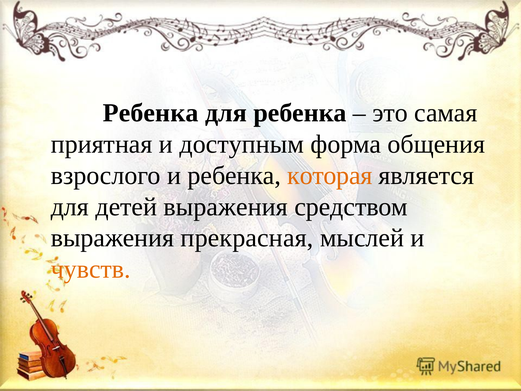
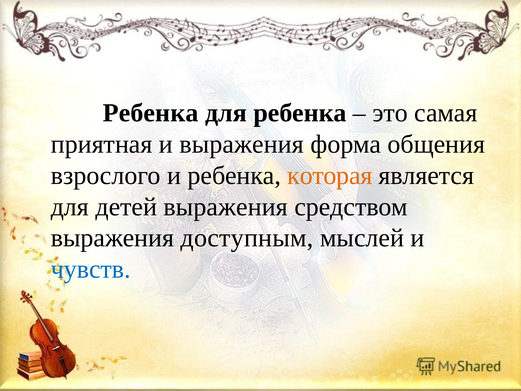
и доступным: доступным -> выражения (242, 144)
прекрасная: прекрасная -> доступным (247, 238)
чувств colour: orange -> blue (91, 269)
